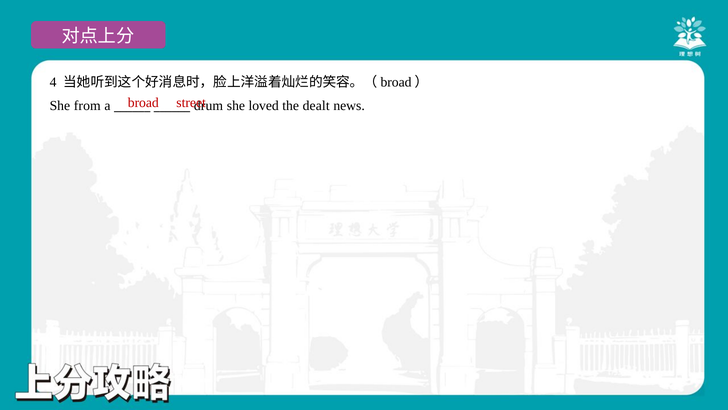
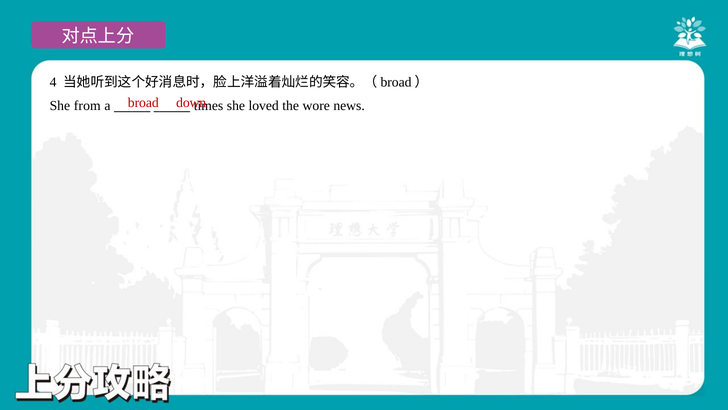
street: street -> down (191, 103)
drum: drum -> times (209, 106)
dealt: dealt -> wore (316, 106)
